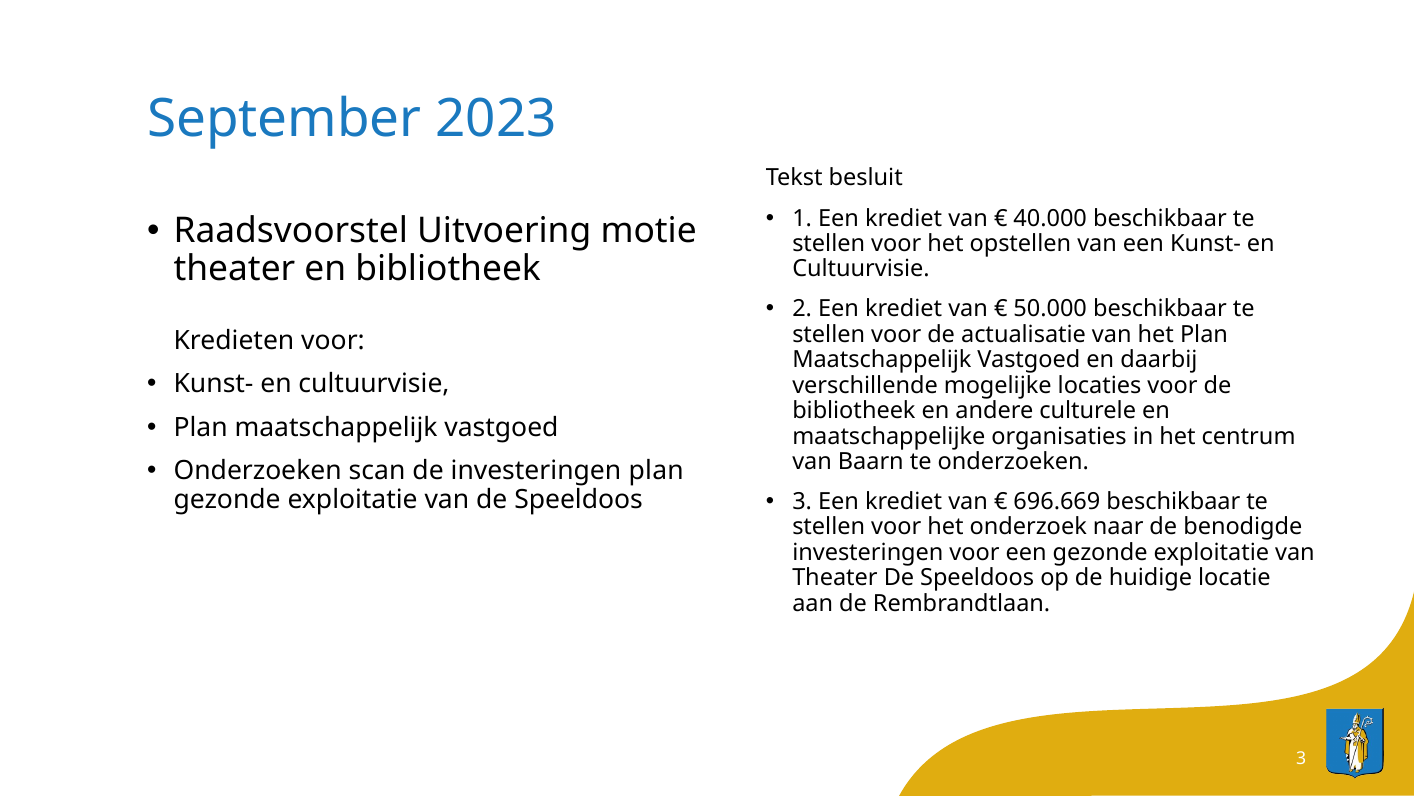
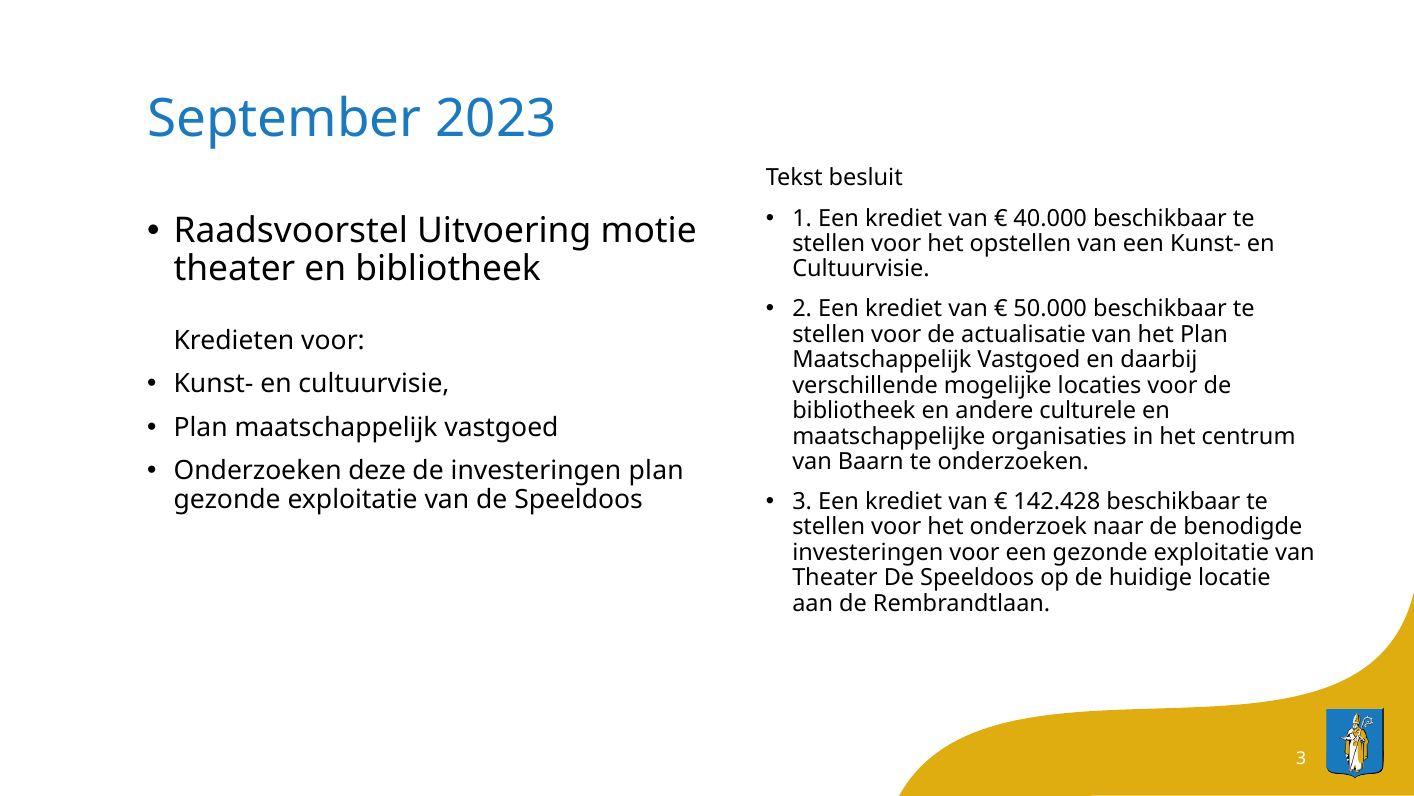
scan: scan -> deze (377, 471)
696.669: 696.669 -> 142.428 (1057, 501)
